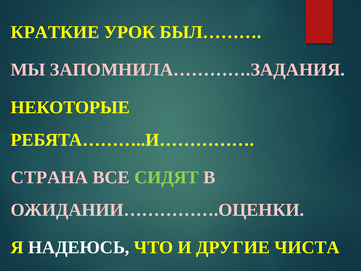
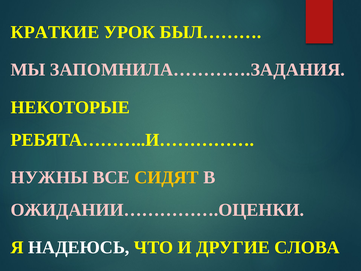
СТРАНА: СТРАНА -> НУЖНЫ (49, 177)
СИДЯТ colour: light green -> yellow (167, 177)
ЧИСТА: ЧИСТА -> СЛОВА (307, 247)
